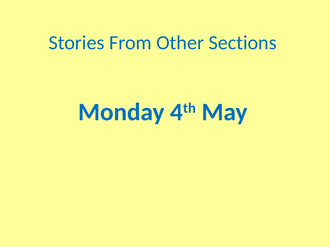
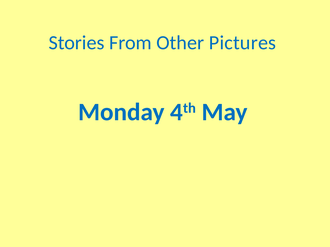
Sections: Sections -> Pictures (243, 43)
